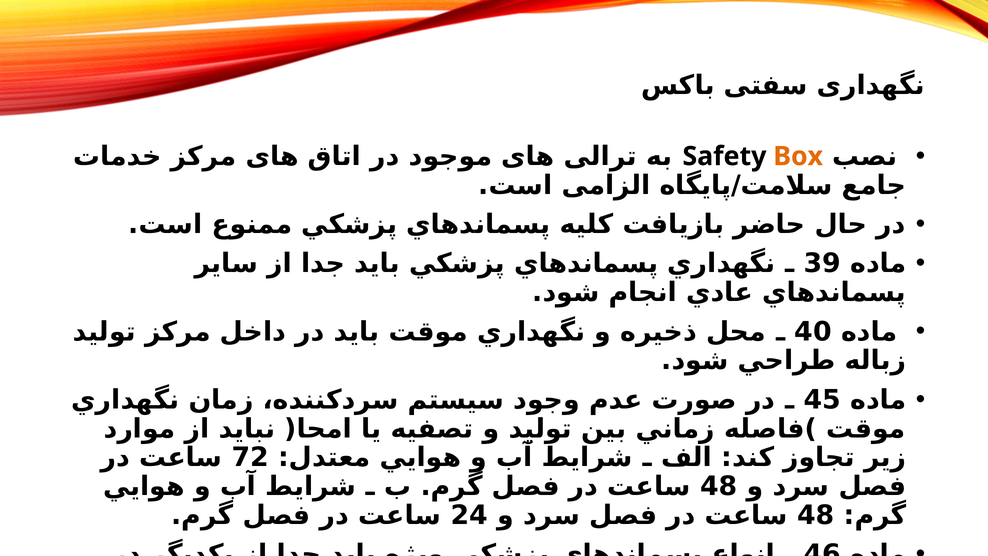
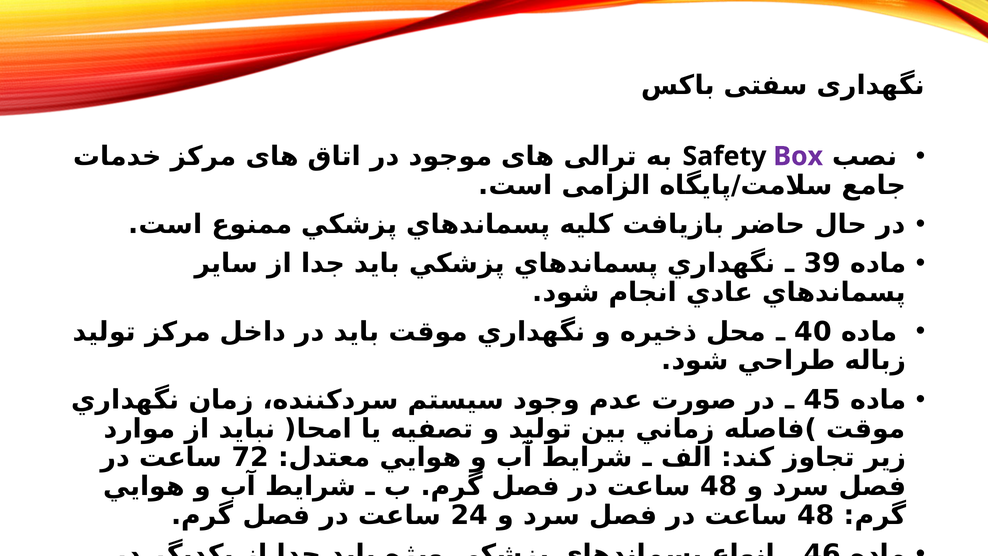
Box colour: orange -> purple (798, 156)
